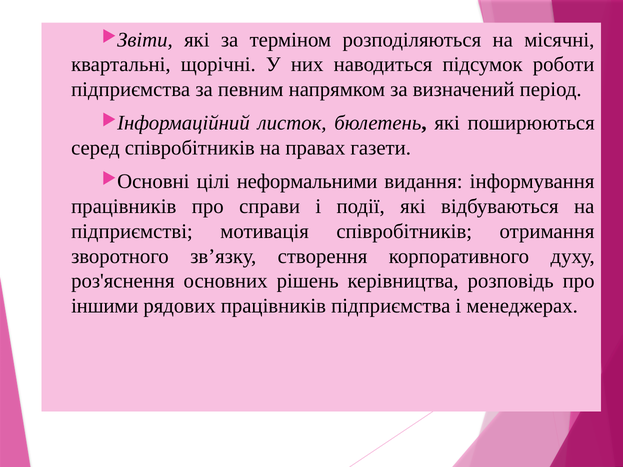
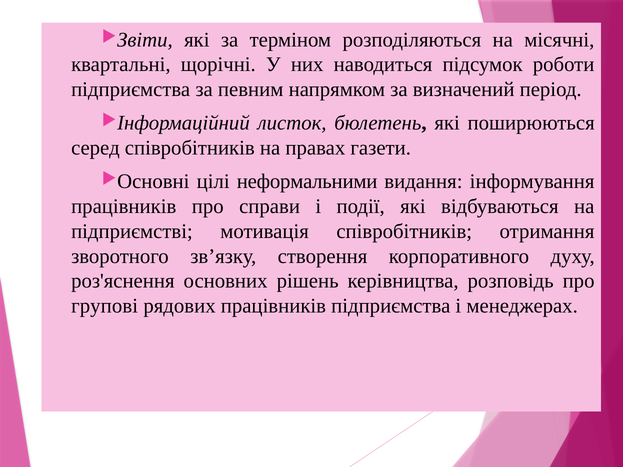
іншими: іншими -> групові (105, 306)
